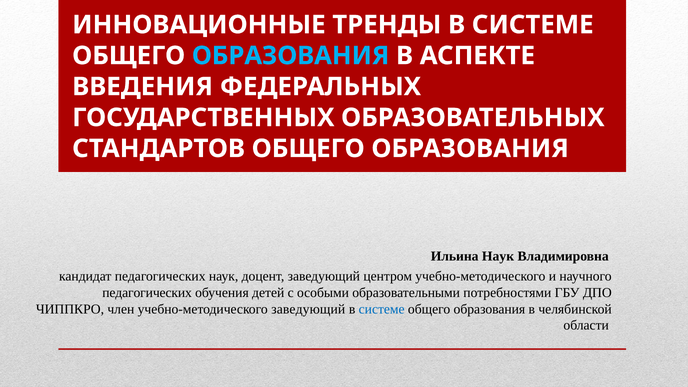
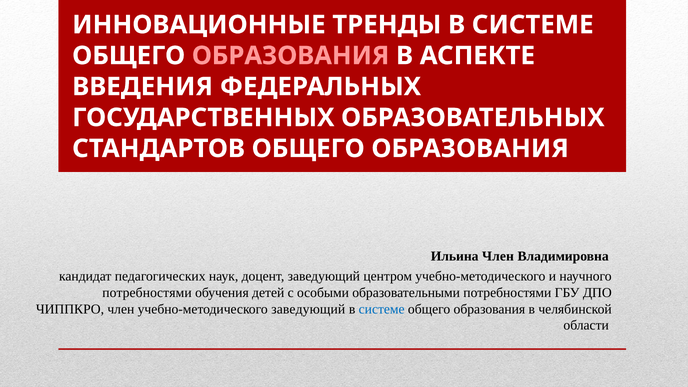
ОБРАЗОВАНИЯ colour: light blue -> pink (291, 56)
Ильина Наук: Наук -> Член (498, 256)
педагогических: педагогических -> потребностями (147, 293)
